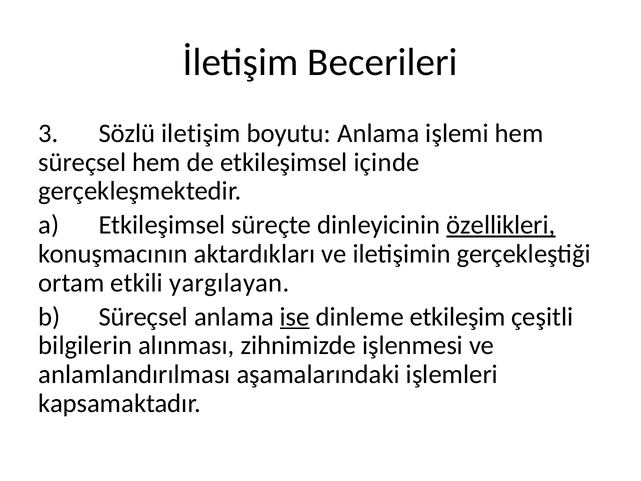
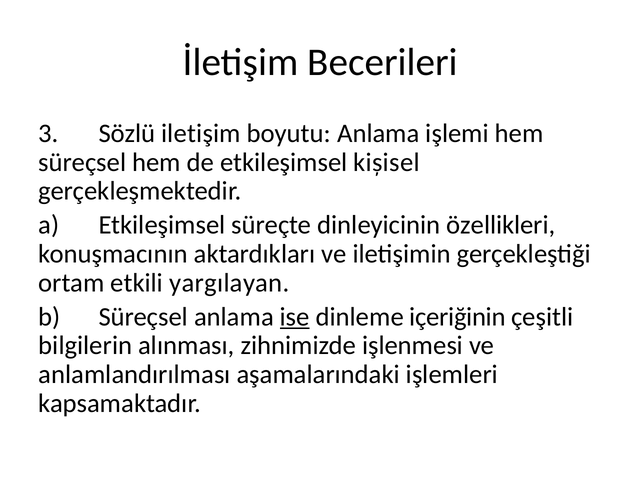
içinde: içinde -> kișisel (387, 162)
özellikleri underline: present -> none (501, 225)
etkileşim: etkileşim -> içeriğinin (458, 317)
